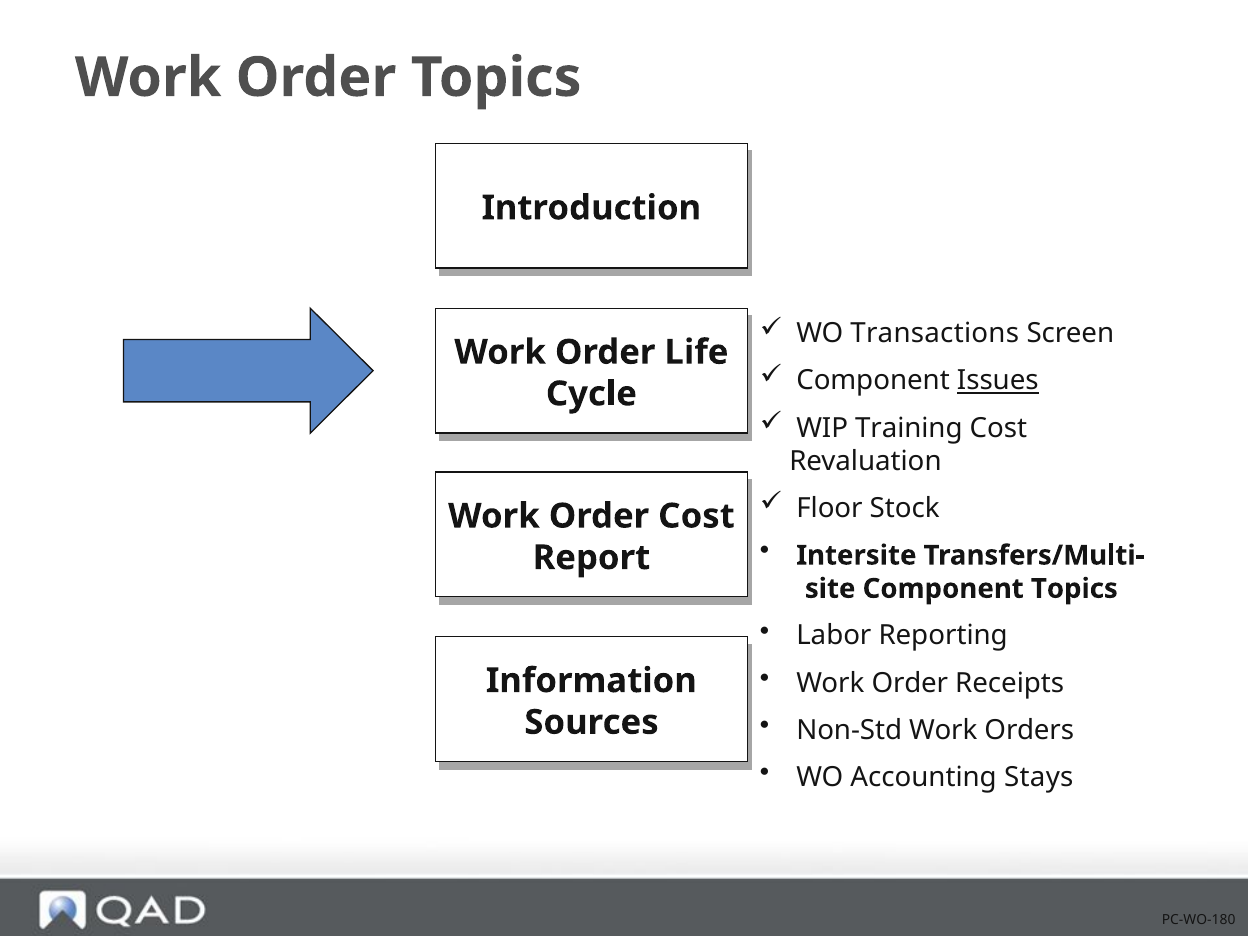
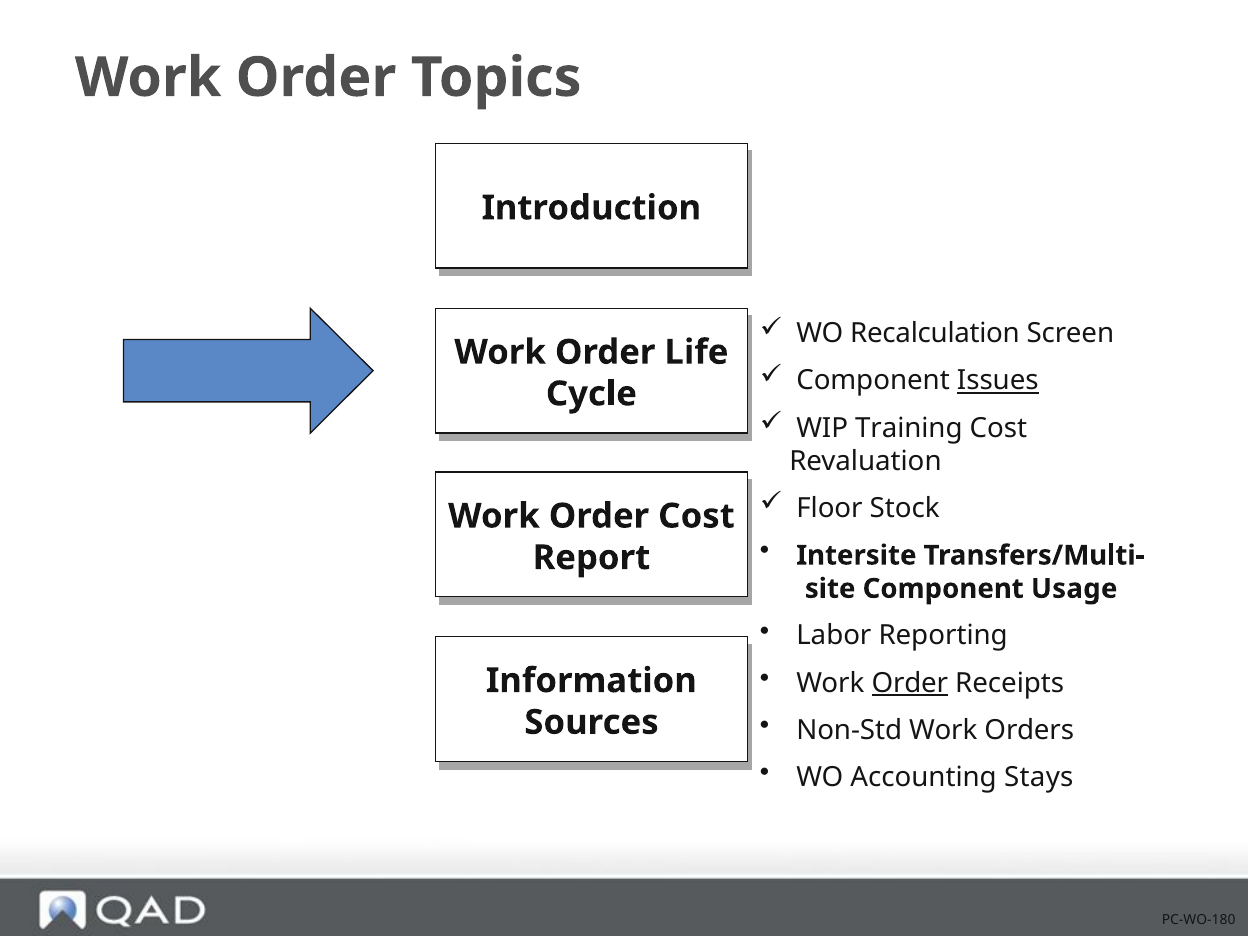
Transactions: Transactions -> Recalculation (935, 334)
Component Topics: Topics -> Usage (1074, 589)
Order underline: none -> present (910, 683)
